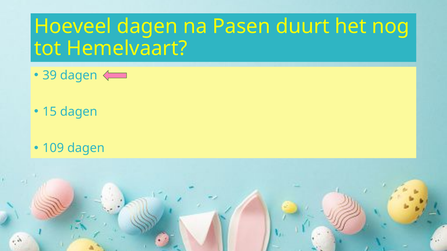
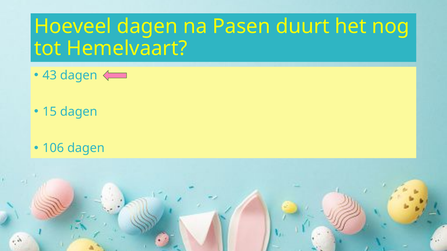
39: 39 -> 43 (50, 75)
109: 109 -> 106 (53, 148)
